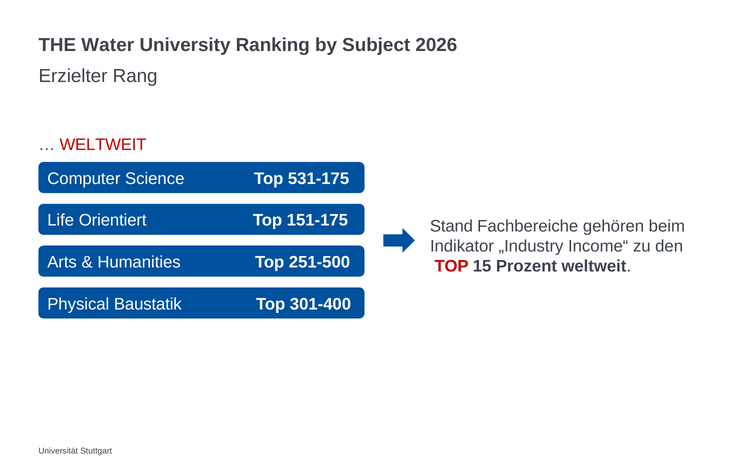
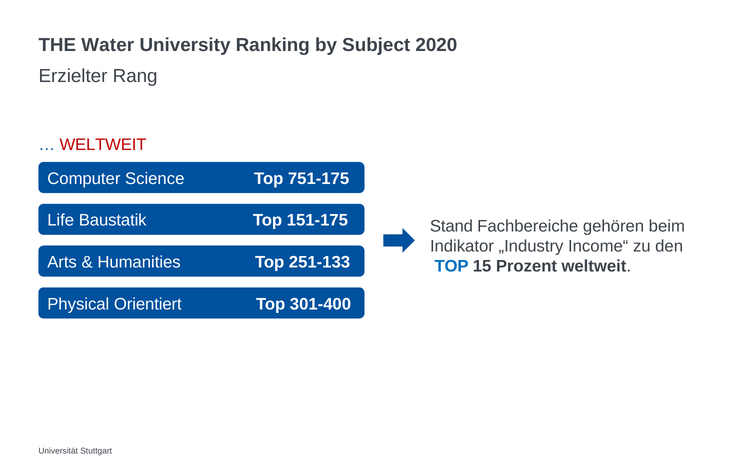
2026: 2026 -> 2020 (436, 45)
531-175: 531-175 -> 751-175 (319, 179)
Orientiert: Orientiert -> Baustatik (113, 221)
251-500: 251-500 -> 251-133 (319, 263)
TOP colour: red -> blue (452, 267)
Baustatik: Baustatik -> Orientiert (148, 304)
